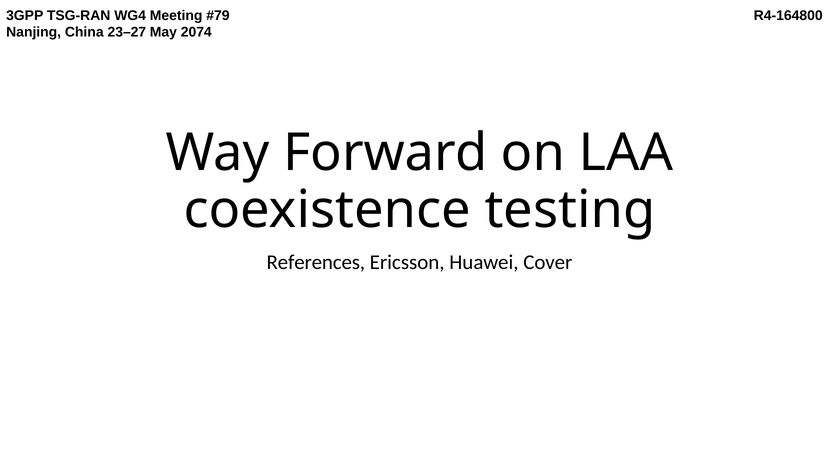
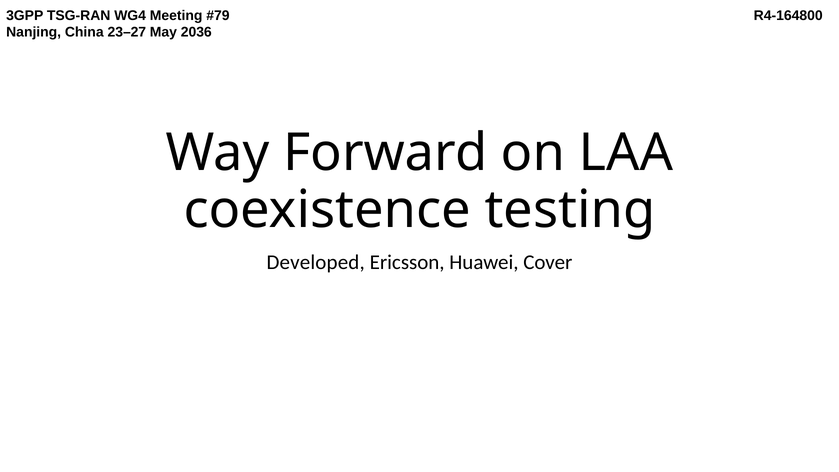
2074: 2074 -> 2036 (196, 32)
References: References -> Developed (316, 262)
